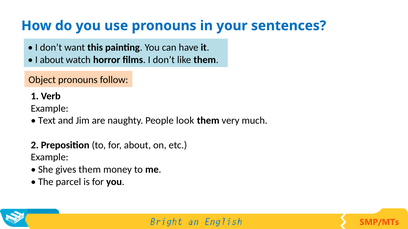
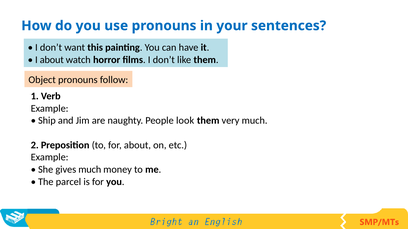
Text: Text -> Ship (47, 121)
gives them: them -> much (90, 170)
